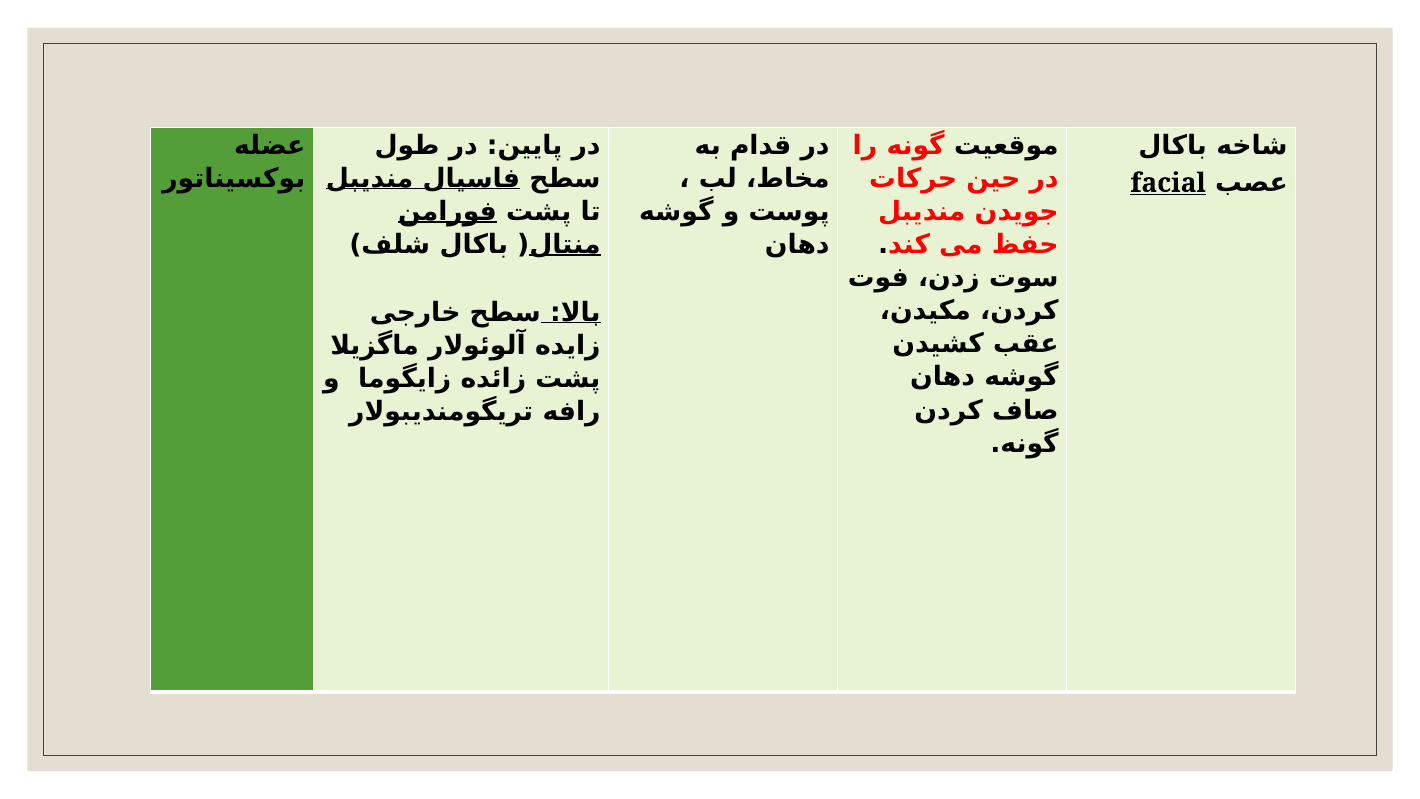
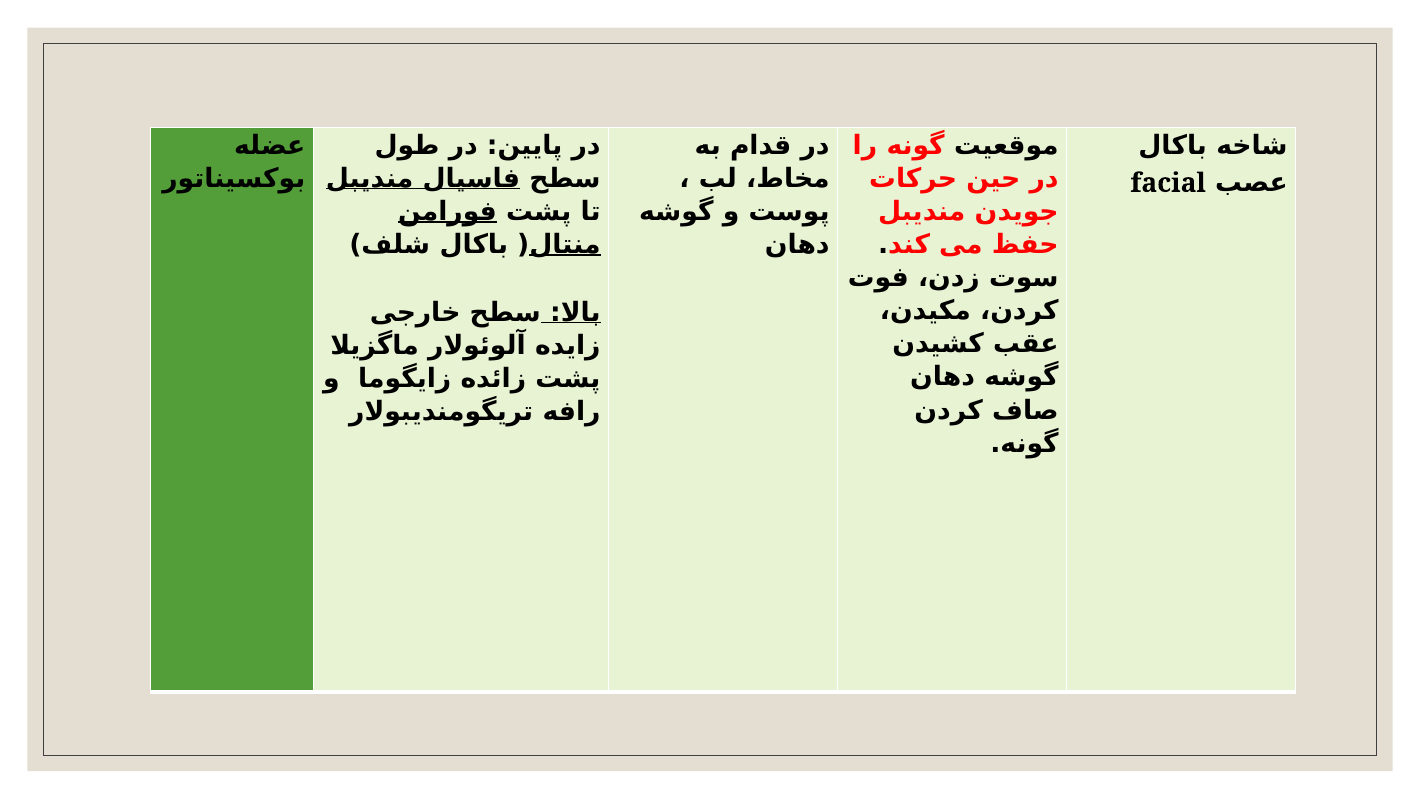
facial underline: present -> none (1168, 183)
